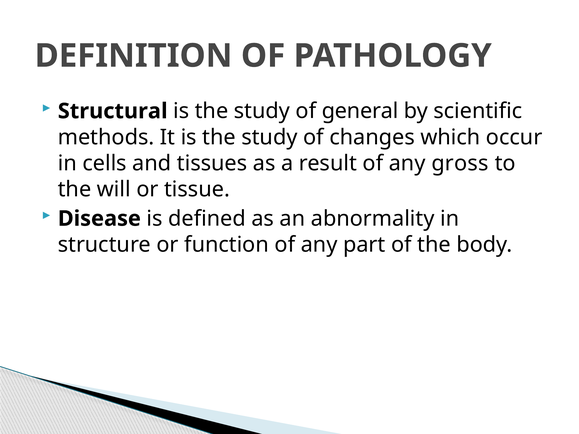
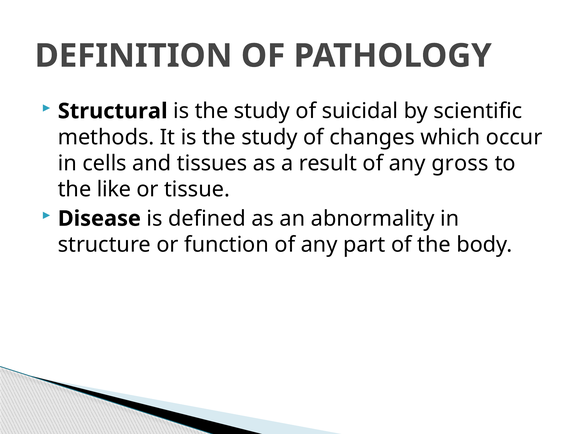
general: general -> suicidal (360, 111)
will: will -> like (114, 189)
